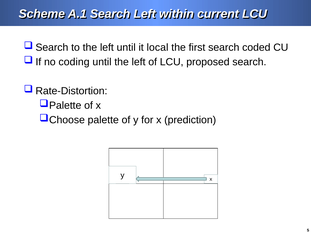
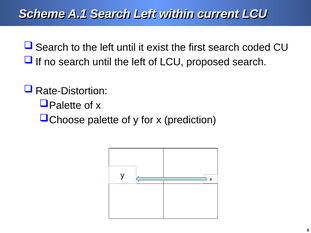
local: local -> exist (158, 47)
no coding: coding -> search (74, 62)
